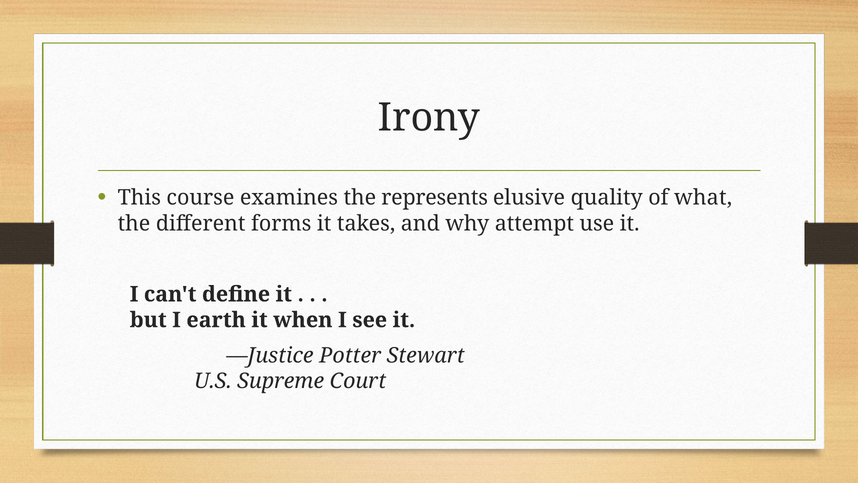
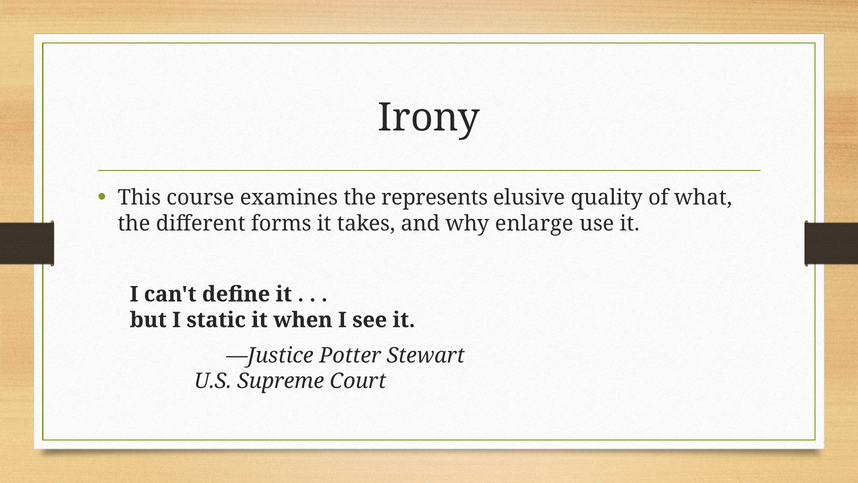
attempt: attempt -> enlarge (534, 223)
earth: earth -> static (216, 320)
